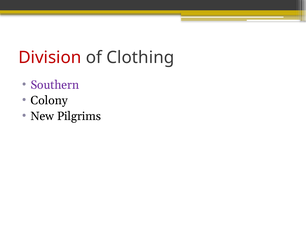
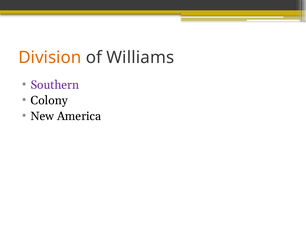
Division colour: red -> orange (50, 57)
Clothing: Clothing -> Williams (140, 57)
Pilgrims: Pilgrims -> America (79, 116)
